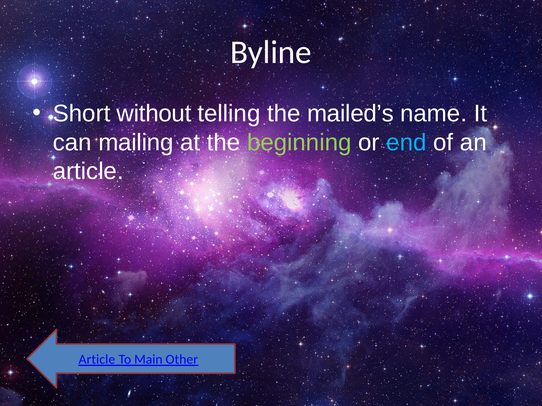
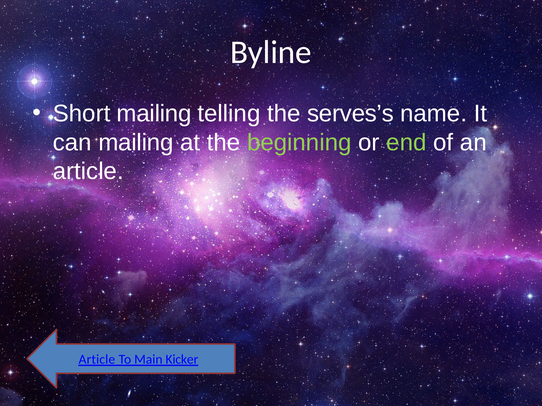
Short without: without -> mailing (154, 114)
mailed’s: mailed’s -> serves’s (350, 114)
end colour: light blue -> light green (406, 143)
Other: Other -> Kicker (182, 360)
